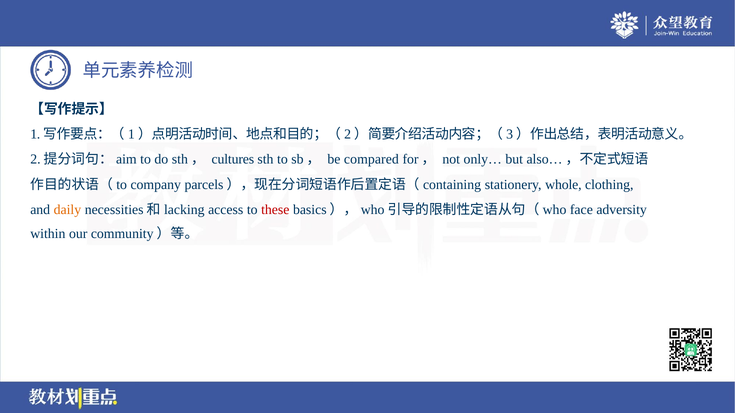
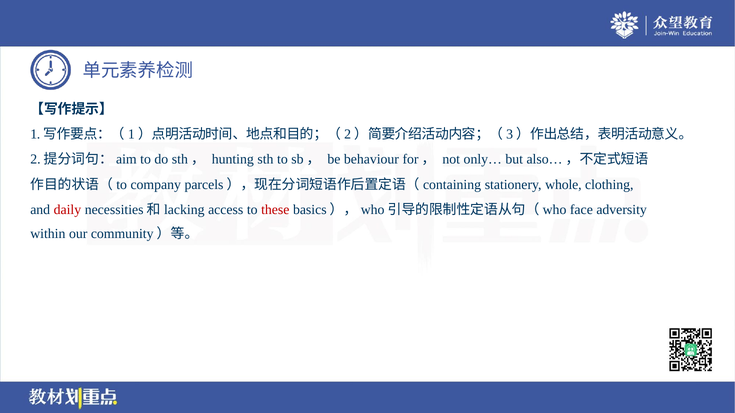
cultures: cultures -> hunting (233, 160)
compared: compared -> behaviour (371, 160)
daily colour: orange -> red (67, 210)
